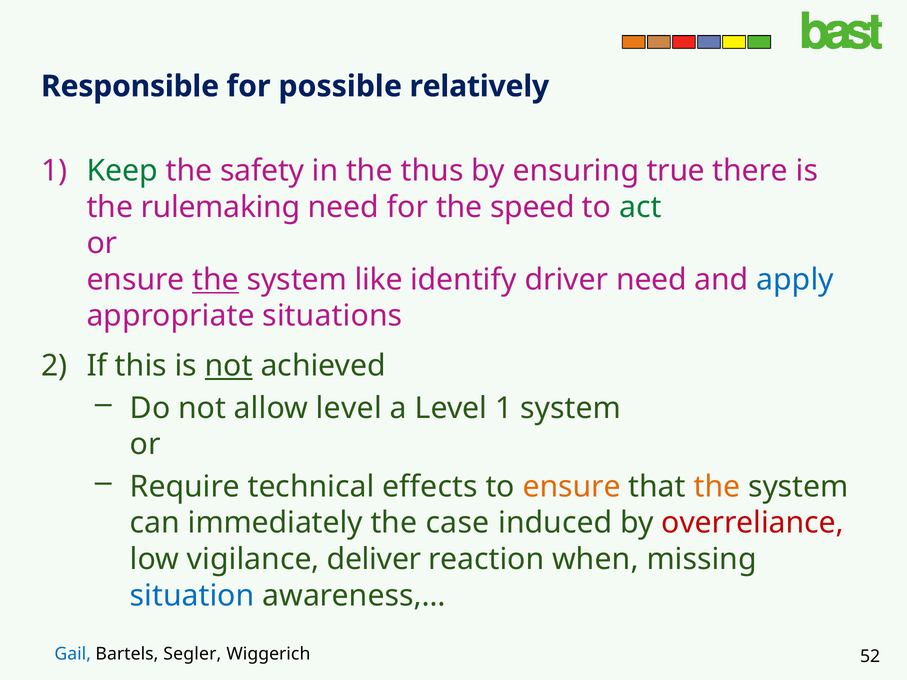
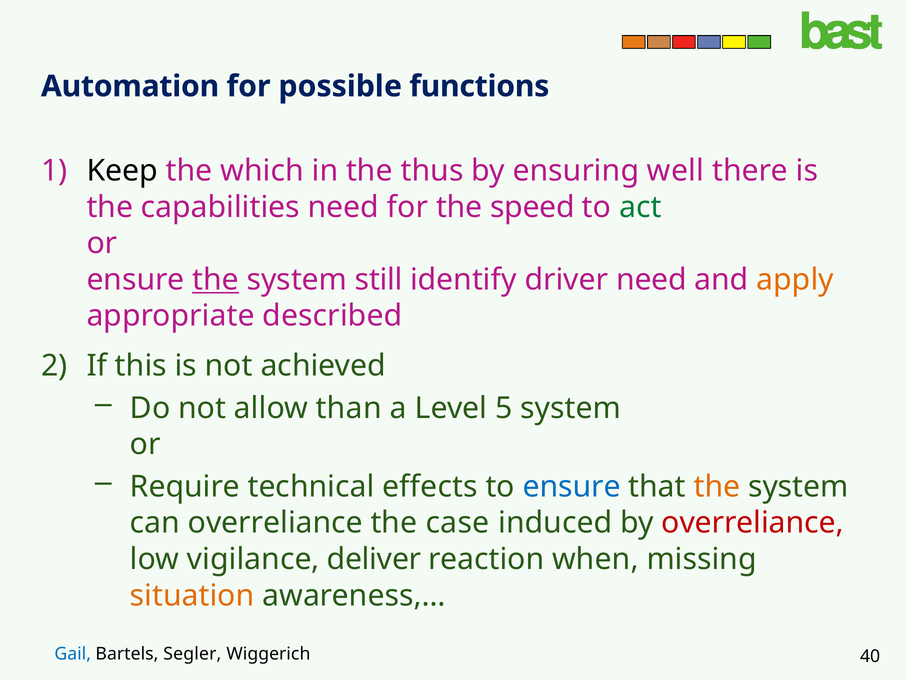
Responsible: Responsible -> Automation (130, 86)
relatively: relatively -> functions (479, 86)
Keep colour: green -> black (122, 171)
safety: safety -> which (262, 171)
true: true -> well (676, 171)
rulemaking: rulemaking -> capabilities (220, 207)
like: like -> still (379, 280)
apply colour: blue -> orange (795, 280)
situations: situations -> described (332, 316)
not underline: present -> none (229, 366)
allow level: level -> than (349, 408)
Level 1: 1 -> 5 (504, 408)
ensure colour: orange -> blue (572, 487)
can immediately: immediately -> overreliance (275, 523)
situation colour: blue -> orange (192, 596)
52: 52 -> 40 (870, 656)
